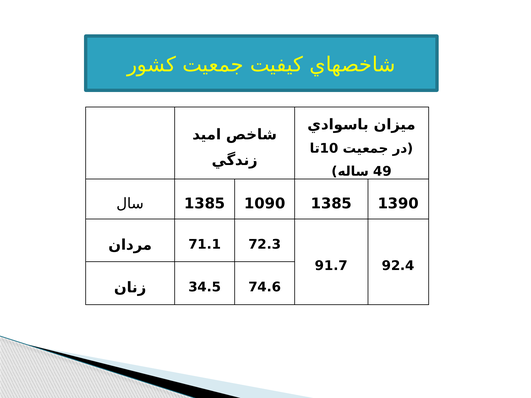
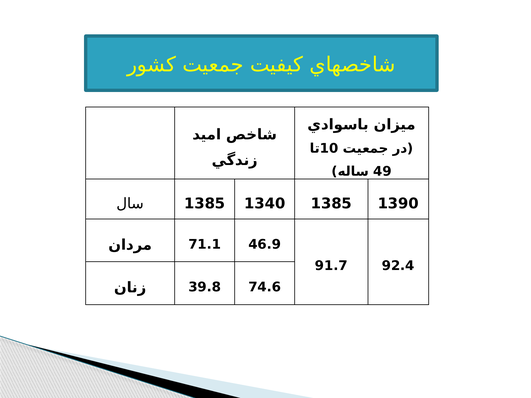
1090: 1090 -> 1340 (265, 204)
72.3: 72.3 -> 46.9 (265, 245)
34.5: 34.5 -> 39.8 (205, 287)
